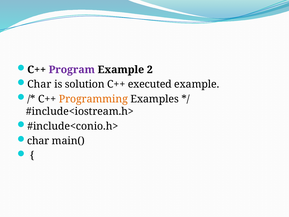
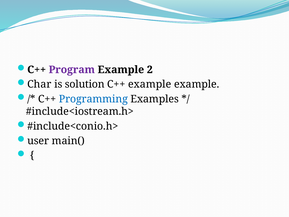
C++ executed: executed -> example (150, 84)
Programming colour: orange -> blue (93, 99)
char: char -> user (38, 141)
